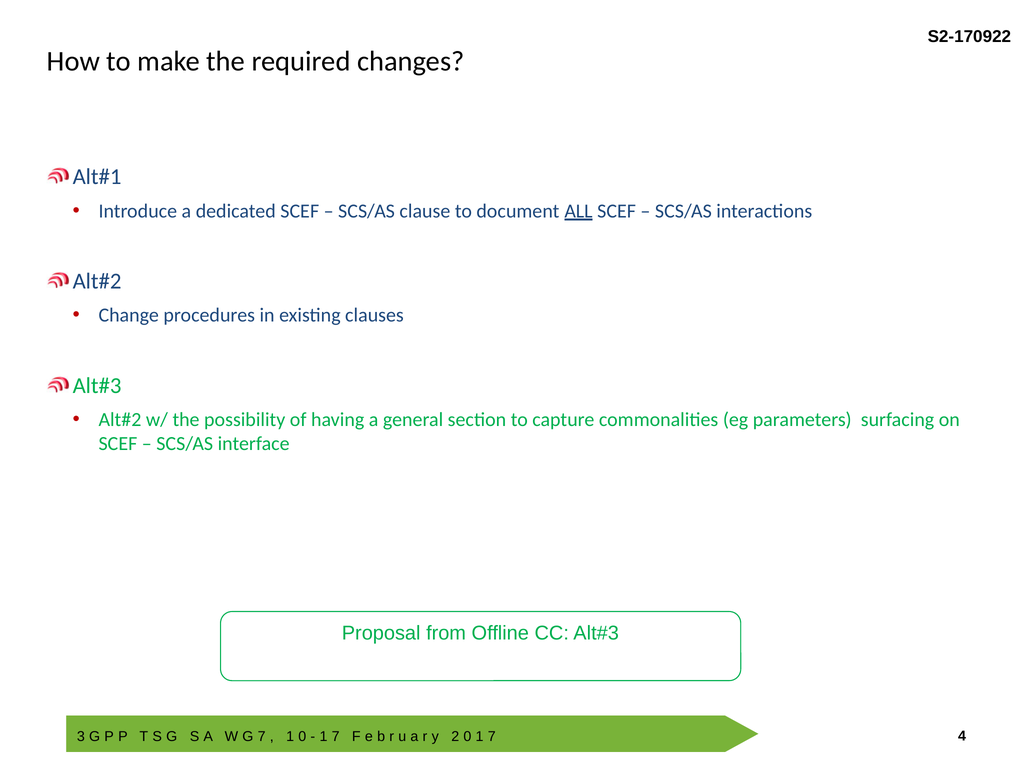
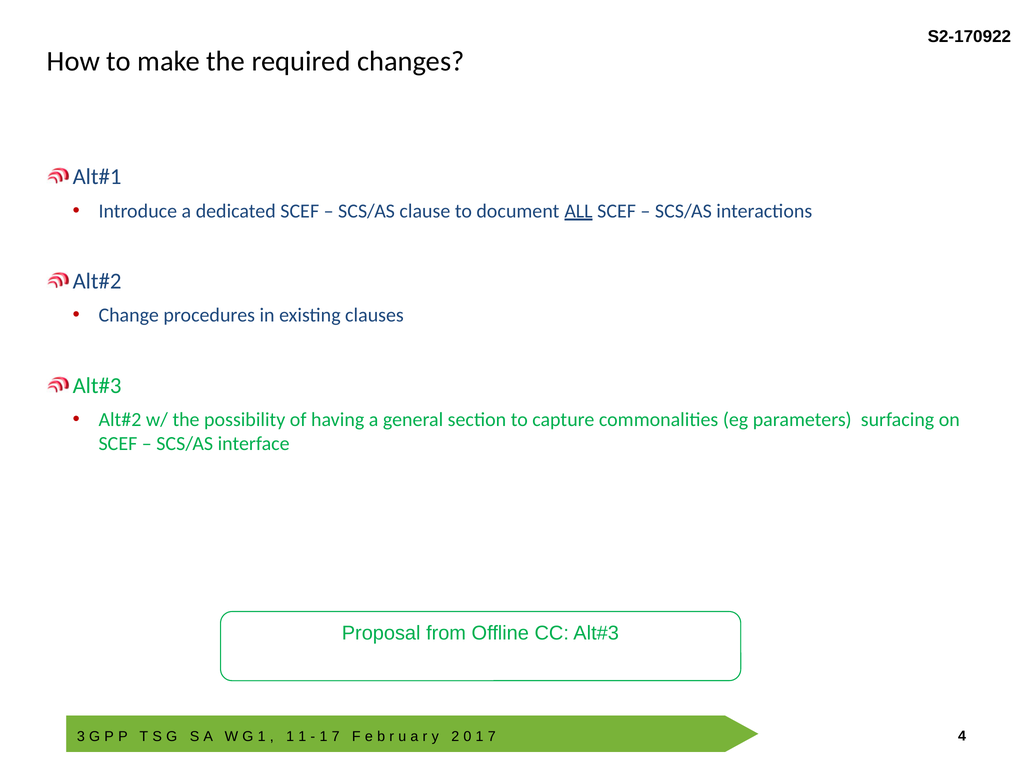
7: 7 -> 1 (262, 736)
1 0: 0 -> 1 (302, 736)
